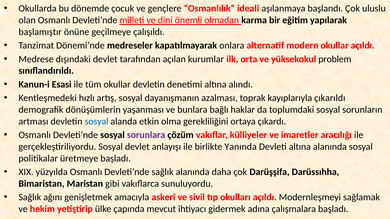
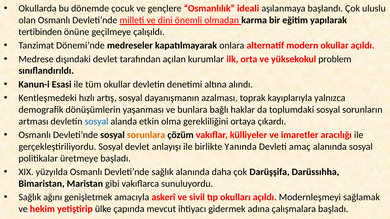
başlamıştır: başlamıştır -> tertibinden (40, 32)
çıkarıldı: çıkarıldı -> yalnızca (330, 98)
sorunlara colour: purple -> orange (146, 135)
Devleti altına: altına -> amaç (300, 147)
